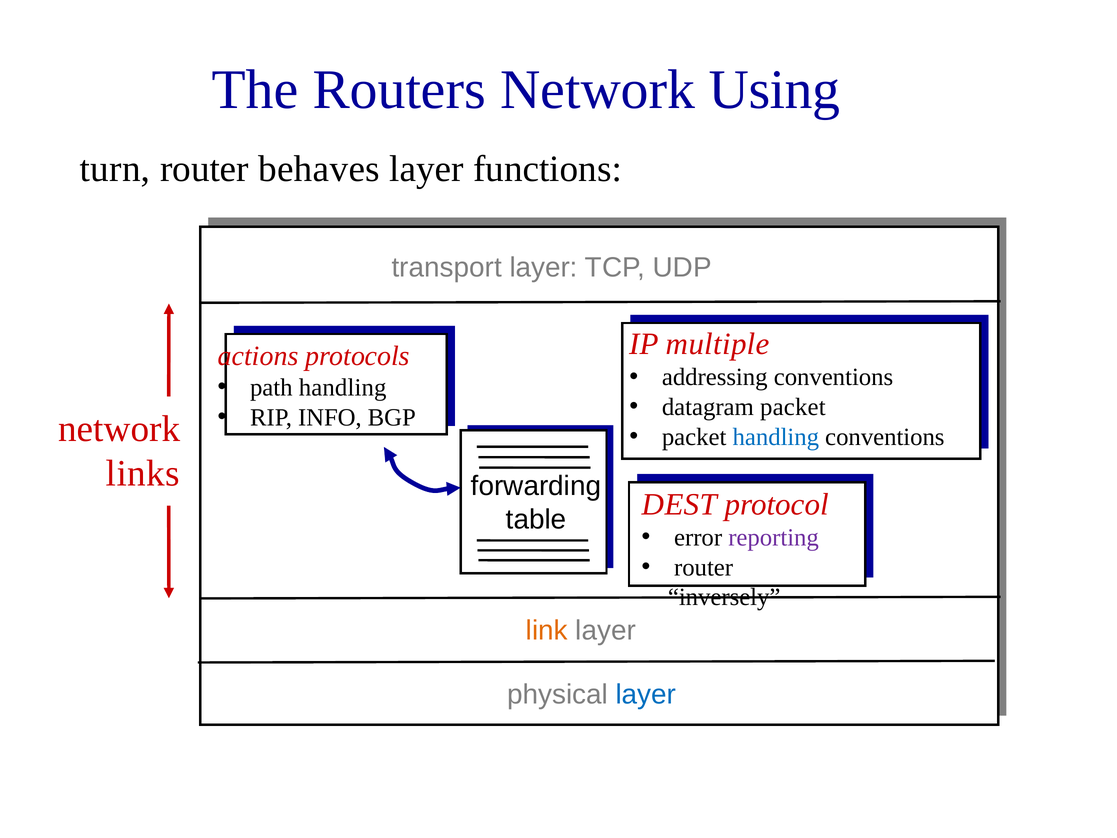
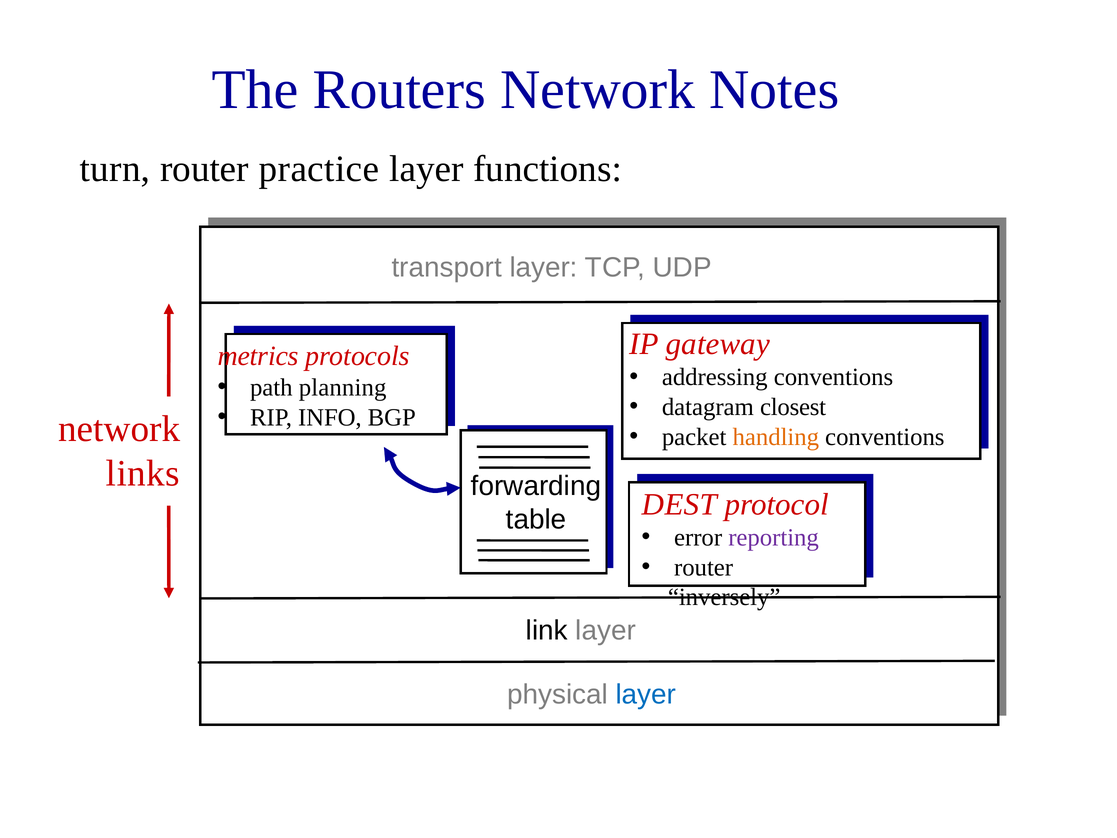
Using: Using -> Notes (774, 90)
behaves: behaves -> practice (319, 169)
multiple: multiple -> gateway (718, 344)
actions: actions -> metrics (258, 356)
path handling: handling -> planning (343, 387)
datagram packet: packet -> closest (793, 407)
handling colour: blue -> orange (776, 437)
link colour: orange -> black (547, 630)
